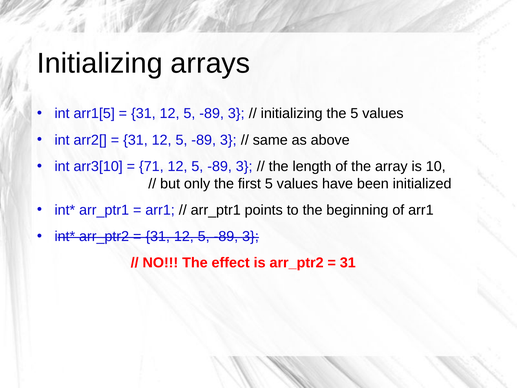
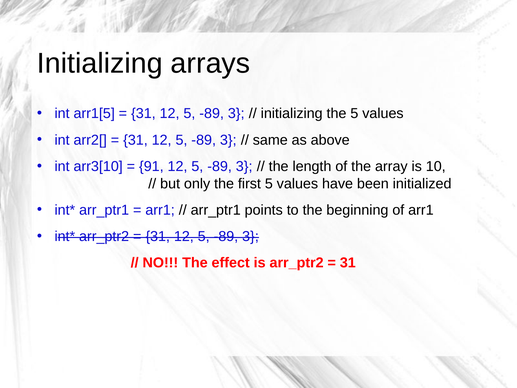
71: 71 -> 91 (151, 166)
